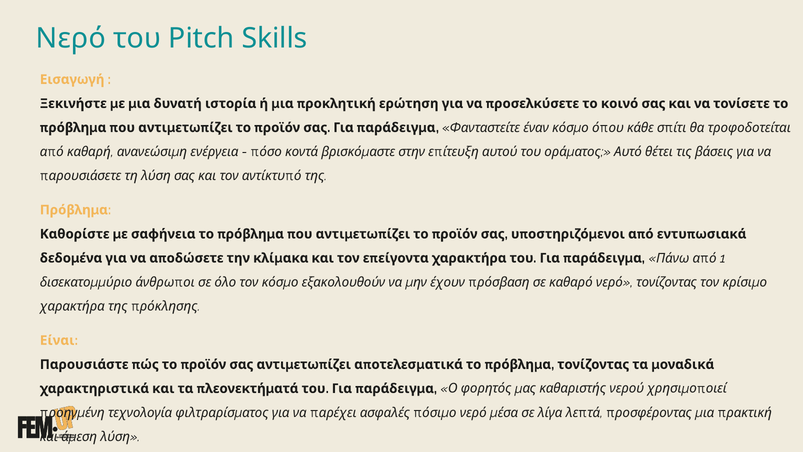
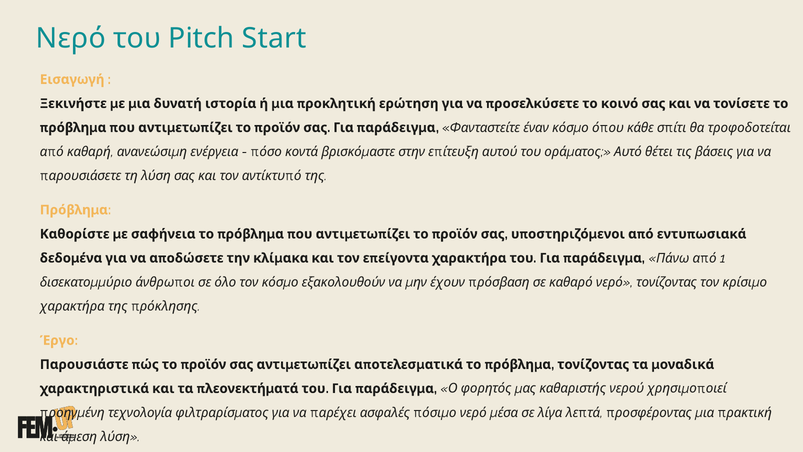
Skills: Skills -> Start (274, 38)
Είναι: Είναι -> Έργο (57, 340)
